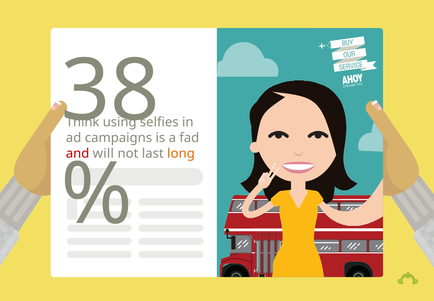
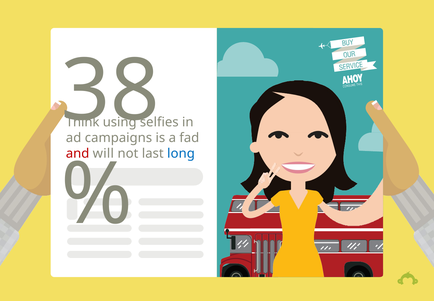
long colour: orange -> blue (181, 154)
